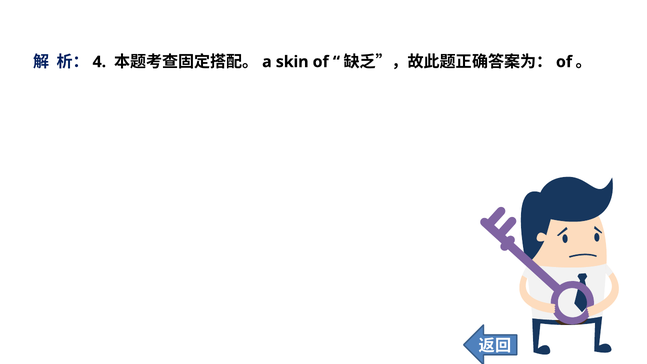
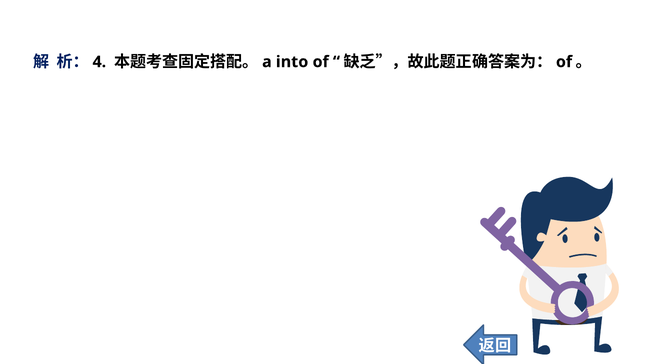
skin: skin -> into (292, 62)
